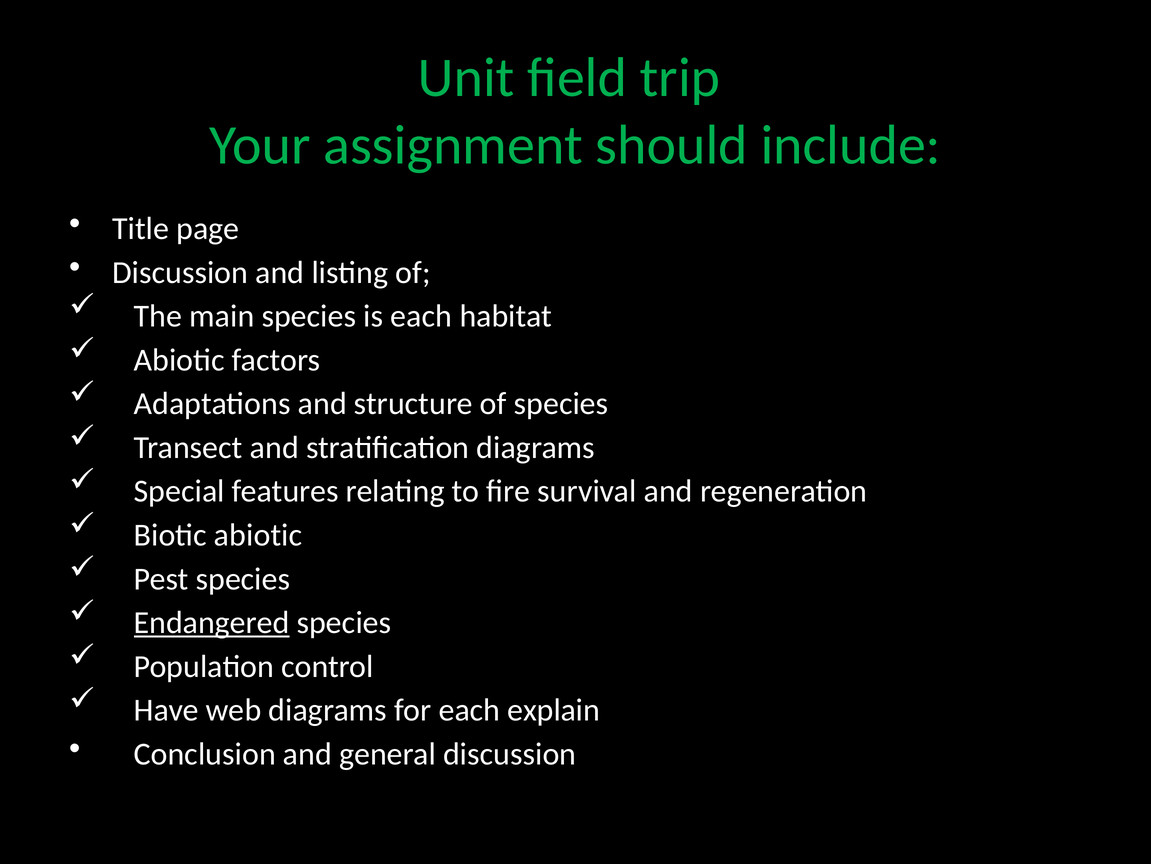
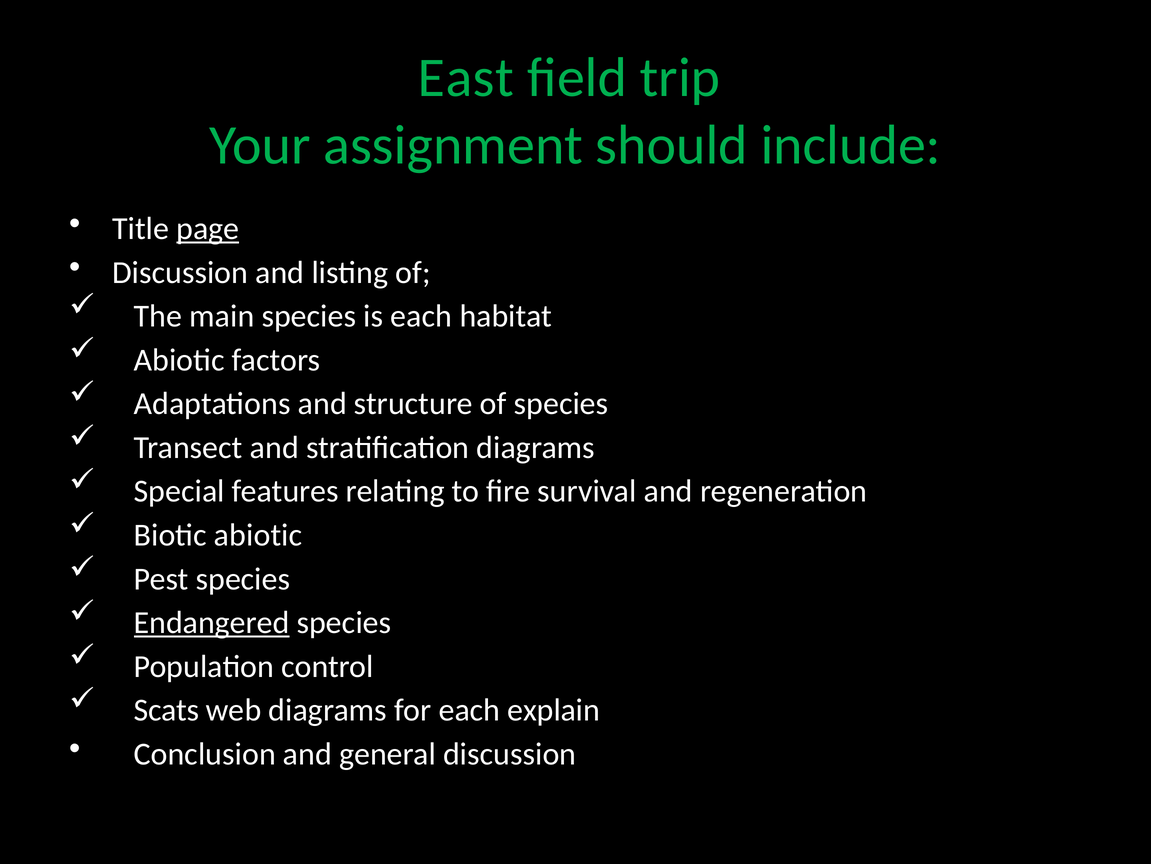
Unit: Unit -> East (466, 78)
page underline: none -> present (208, 229)
Have: Have -> Scats (166, 710)
